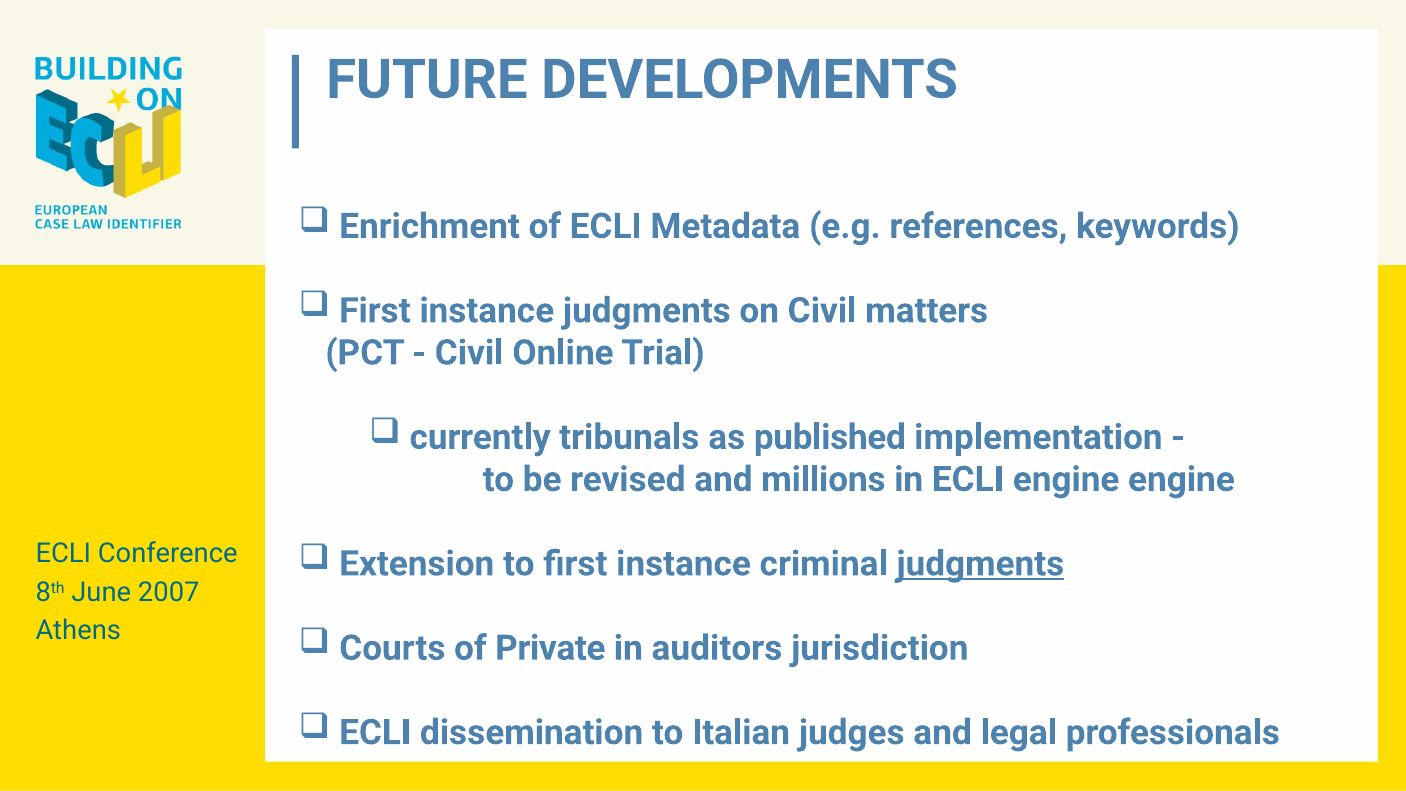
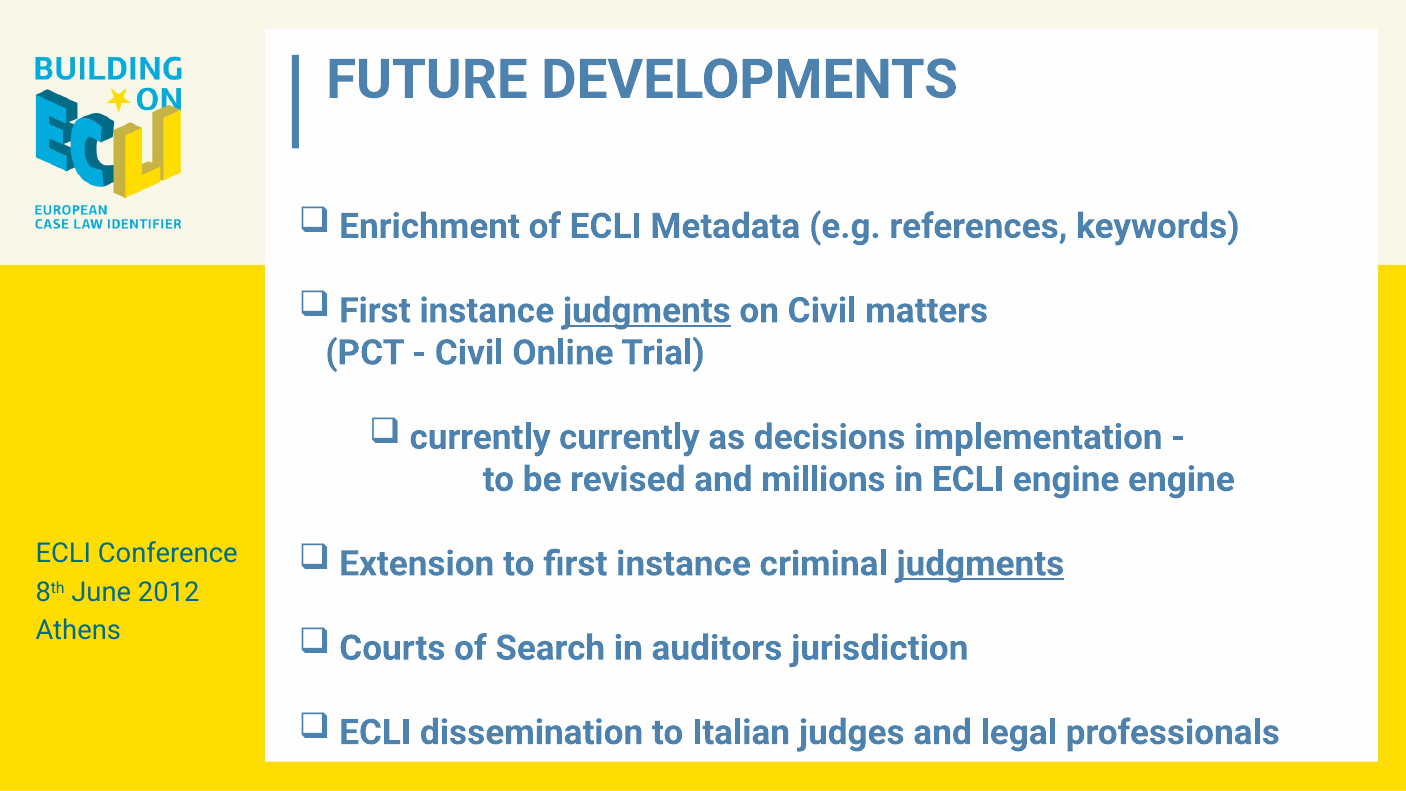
judgments underline: none -> present (647, 311)
currently tribunals: tribunals -> currently (629, 437)
published: published -> decisions (830, 437)
2007: 2007 -> 2012 (169, 592)
Private: Private -> Search (550, 648)
